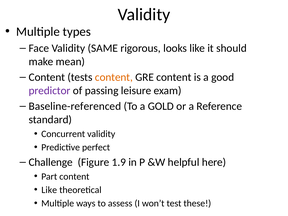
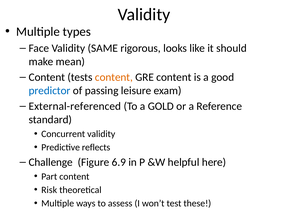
predictor colour: purple -> blue (50, 91)
Baseline-referenced: Baseline-referenced -> External-referenced (75, 106)
perfect: perfect -> reflects (96, 147)
1.9: 1.9 -> 6.9 (119, 162)
Like: Like -> Risk (49, 190)
